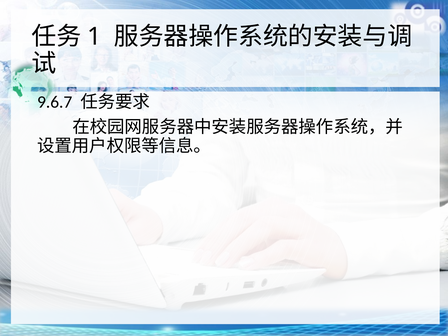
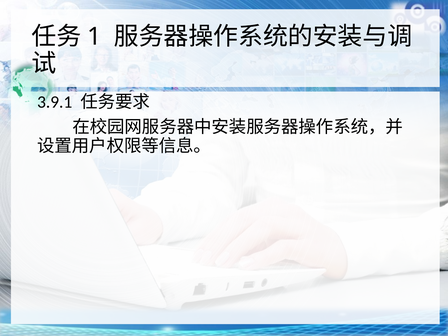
9.6.7: 9.6.7 -> 3.9.1 (55, 102)
